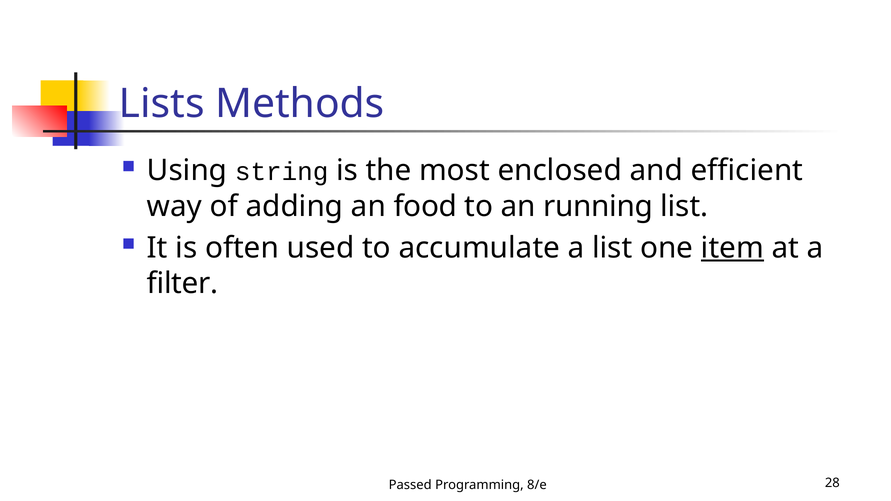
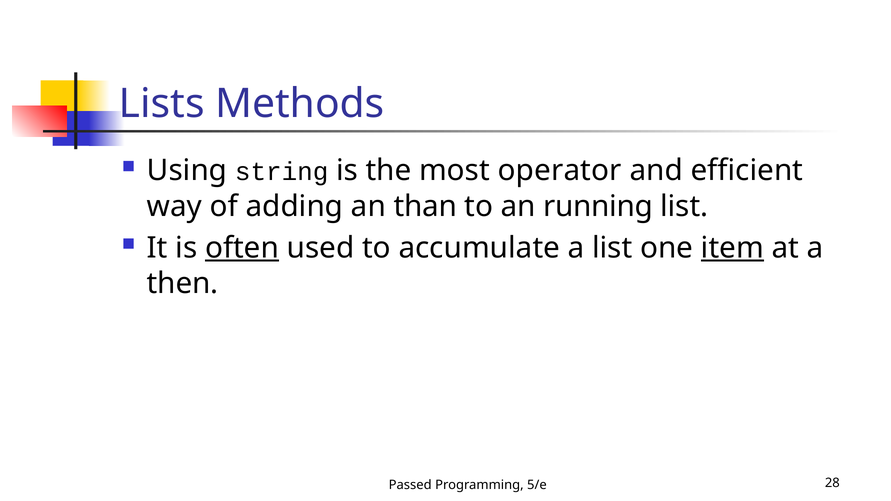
enclosed: enclosed -> operator (560, 171)
food: food -> than (425, 206)
often underline: none -> present (242, 248)
filter: filter -> then (183, 284)
8/e: 8/e -> 5/e (537, 485)
